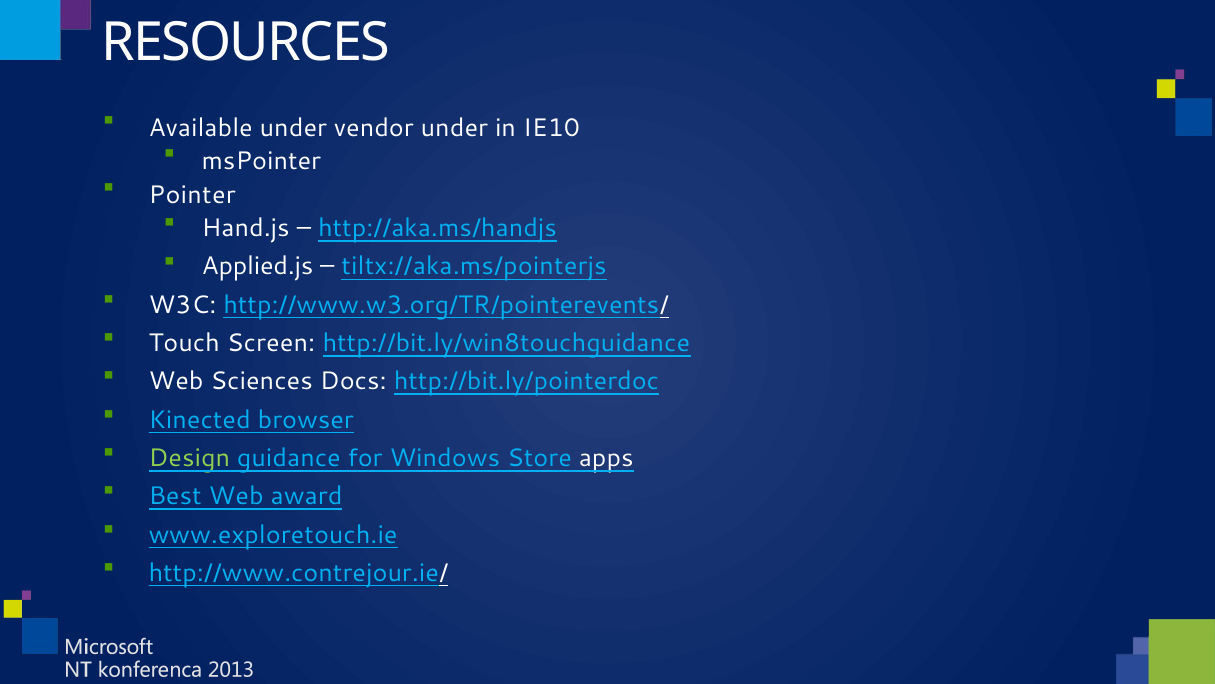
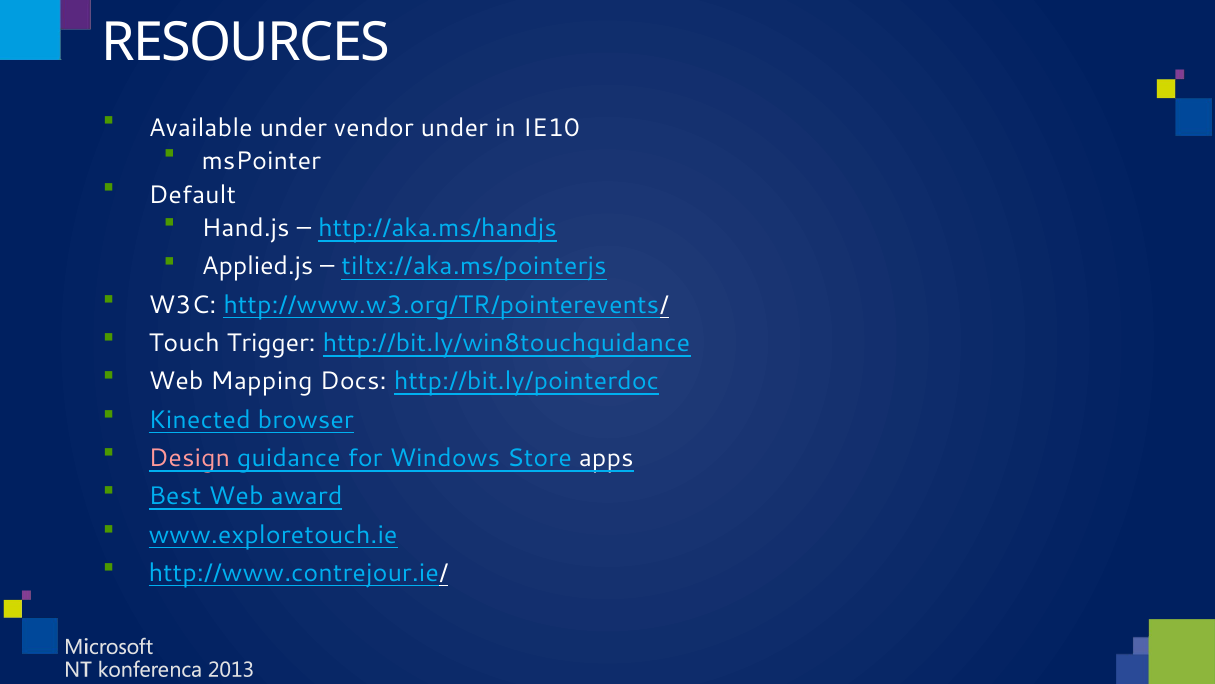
Pointer: Pointer -> Default (192, 195)
Screen: Screen -> Trigger (271, 343)
Sciences: Sciences -> Mapping (262, 381)
Design colour: light green -> pink (189, 458)
